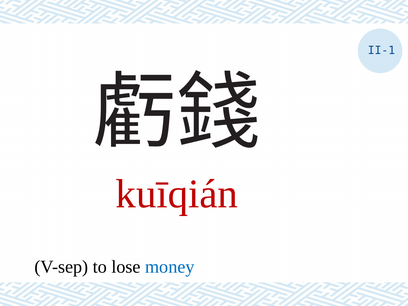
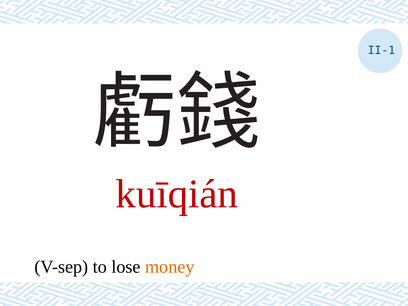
money colour: blue -> orange (170, 267)
